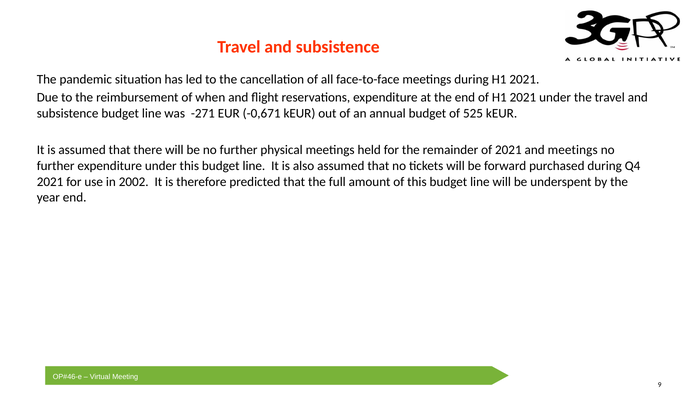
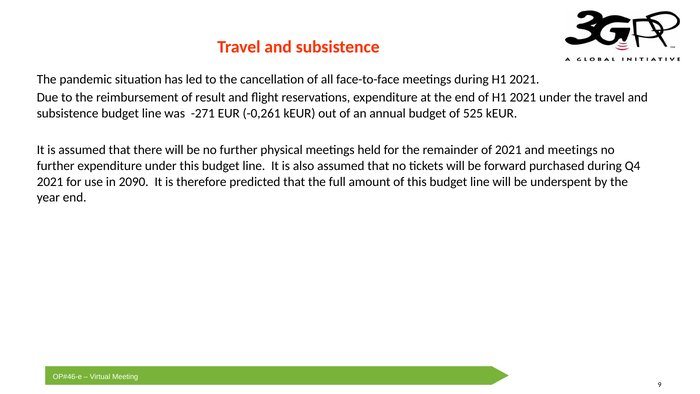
when: when -> result (210, 98)
-0,671: -0,671 -> -0,261 (262, 113)
2002: 2002 -> 2090 (134, 182)
